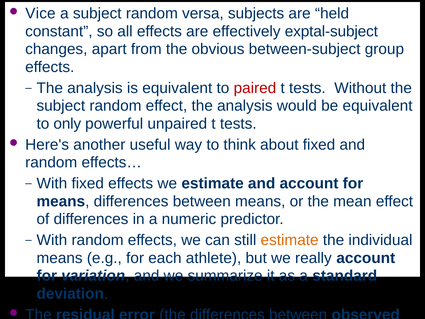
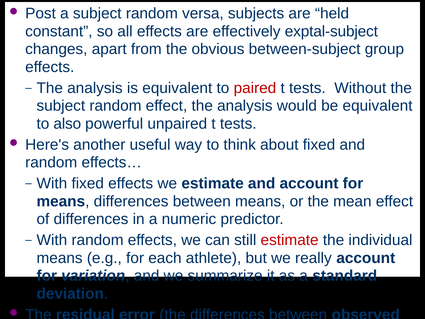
Vice: Vice -> Post (41, 13)
only: only -> also (67, 124)
estimate colour: orange -> red (290, 240)
